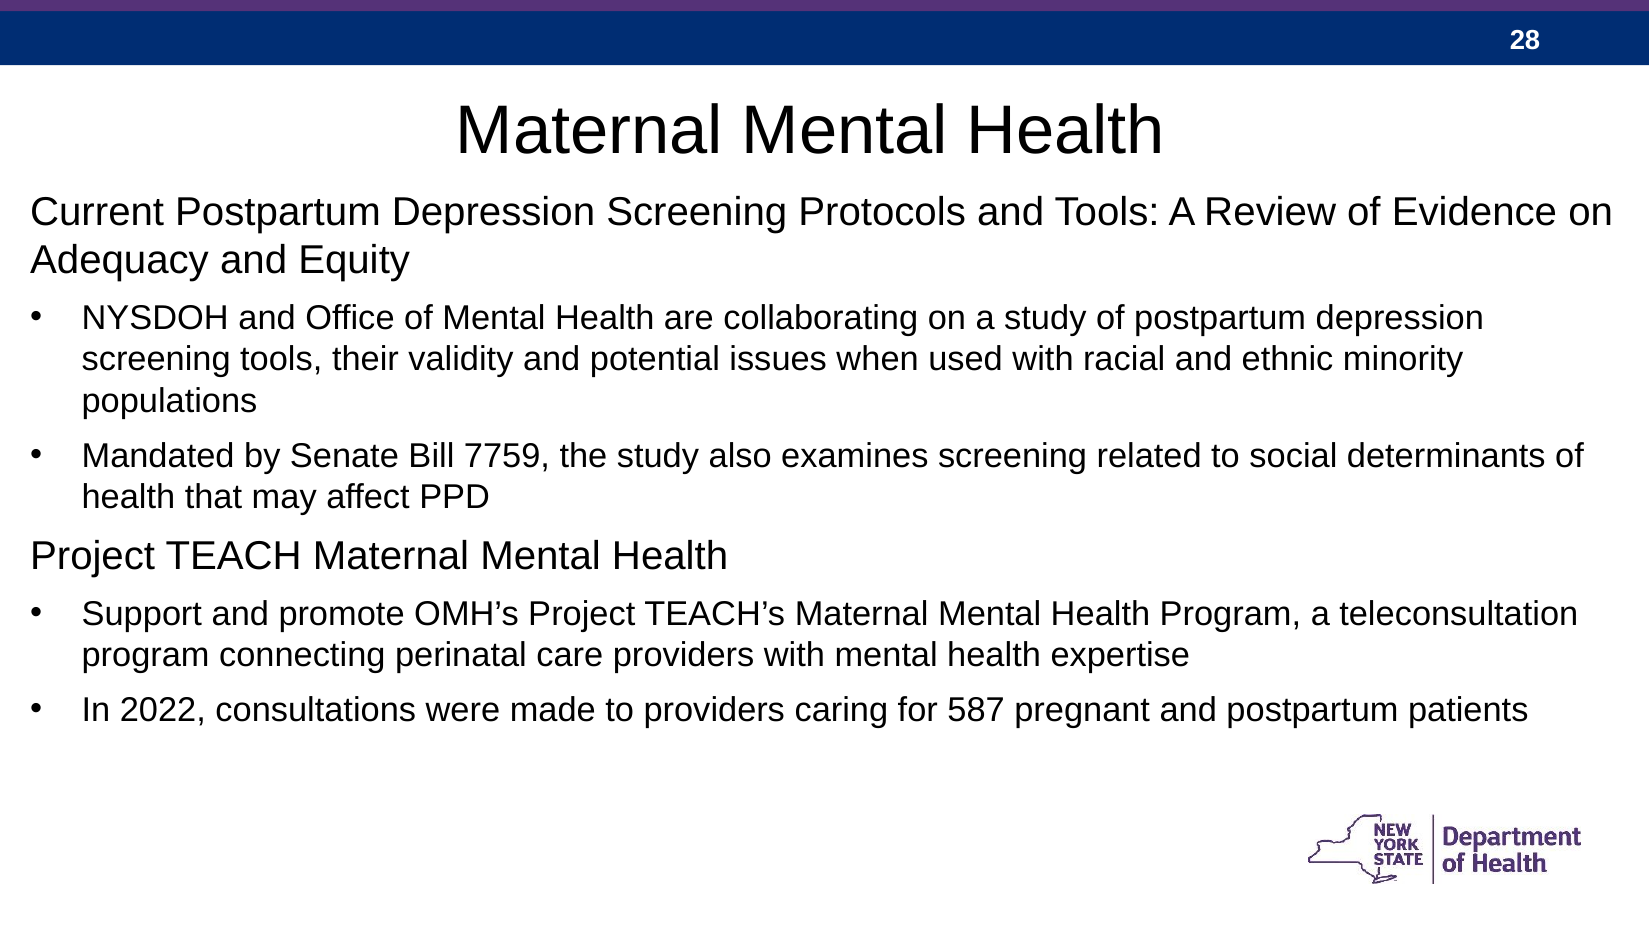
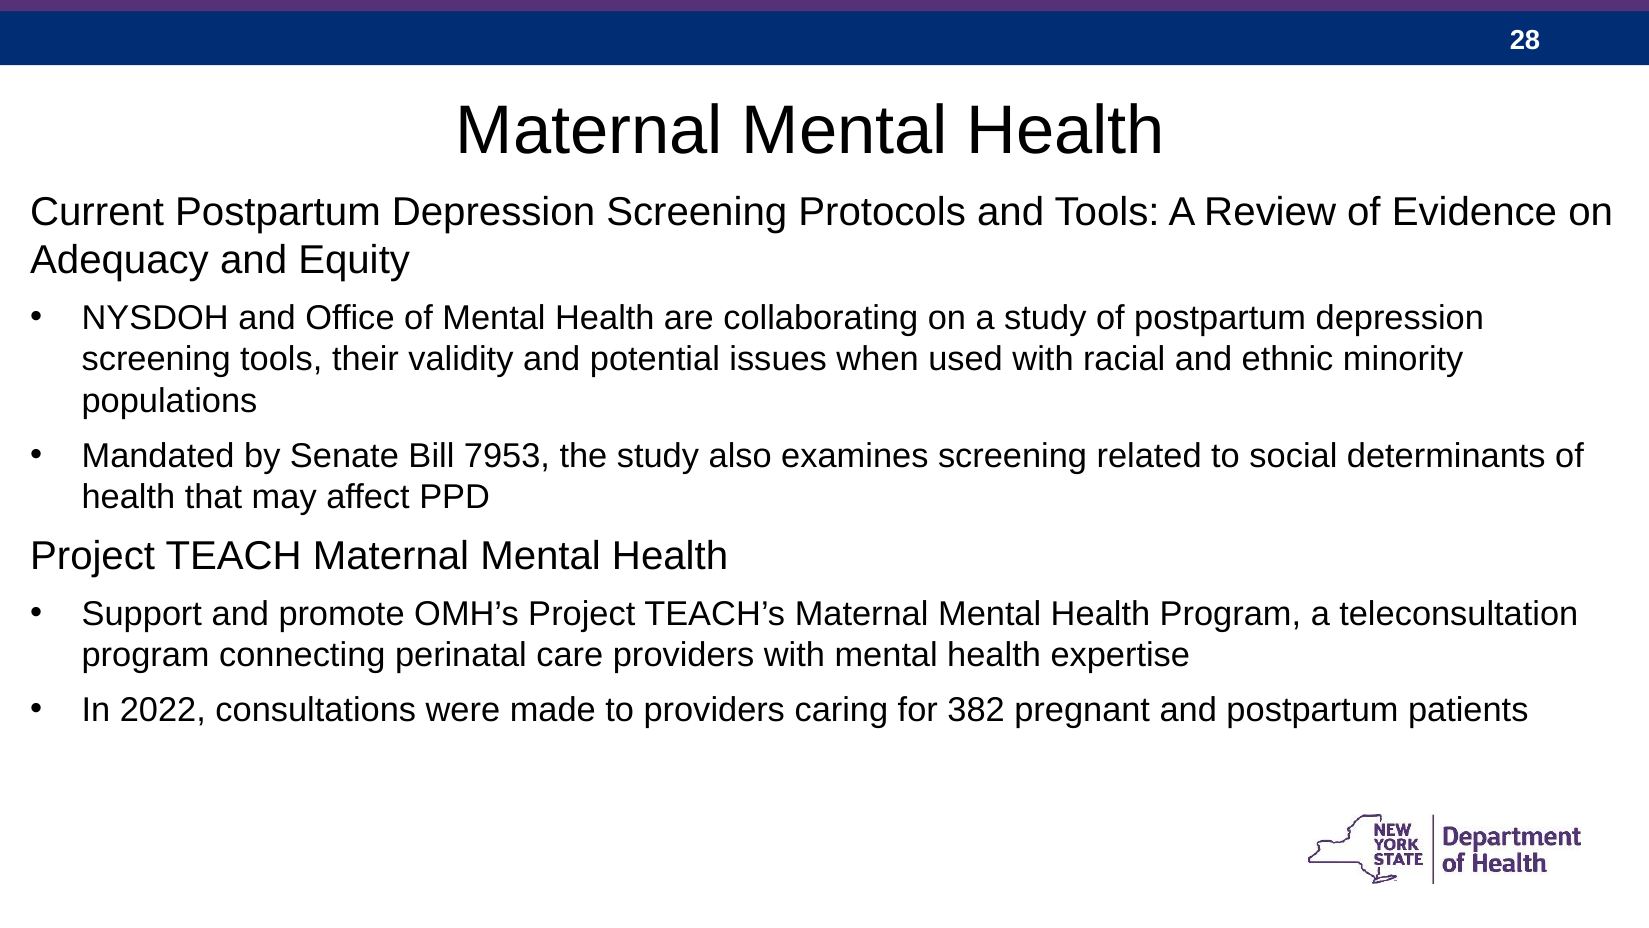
7759: 7759 -> 7953 (507, 455)
587: 587 -> 382 (976, 710)
